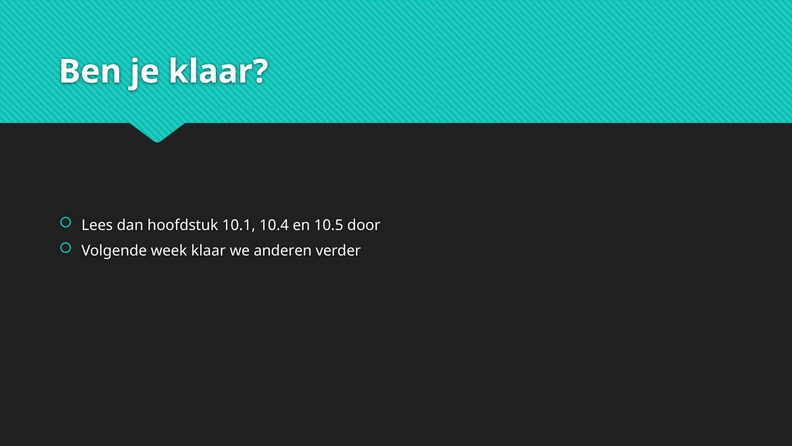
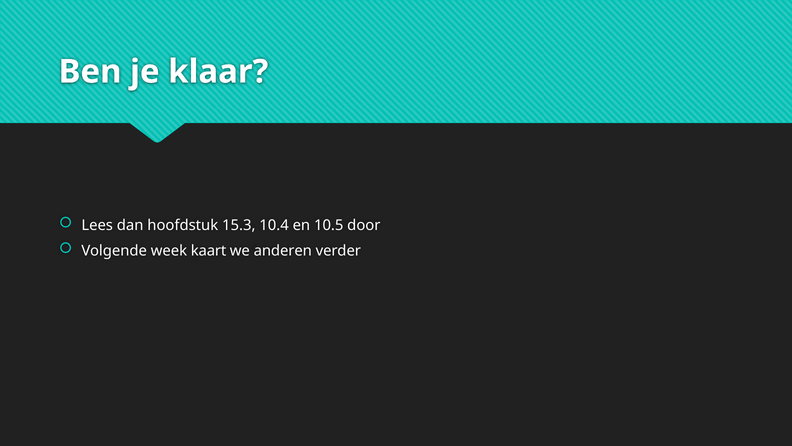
10.1: 10.1 -> 15.3 (239, 225)
week klaar: klaar -> kaart (209, 251)
